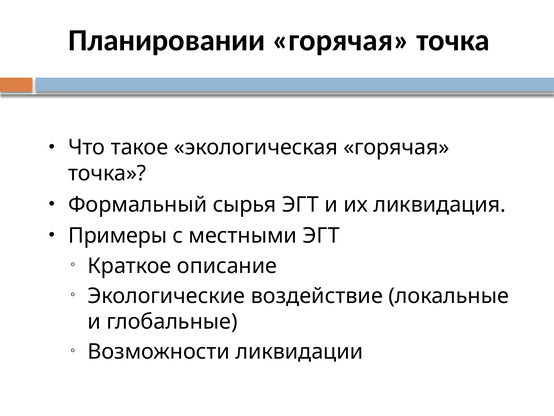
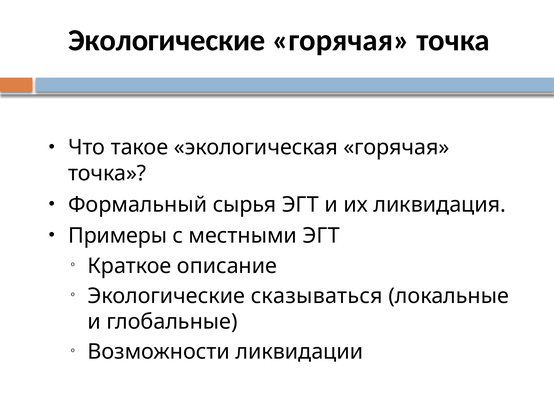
Планировании: Планировании -> Экологические (167, 40)
воздействие: воздействие -> сказываться (317, 296)
